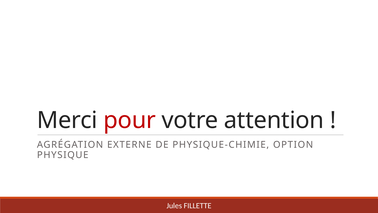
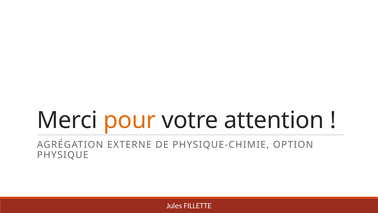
pour colour: red -> orange (130, 120)
